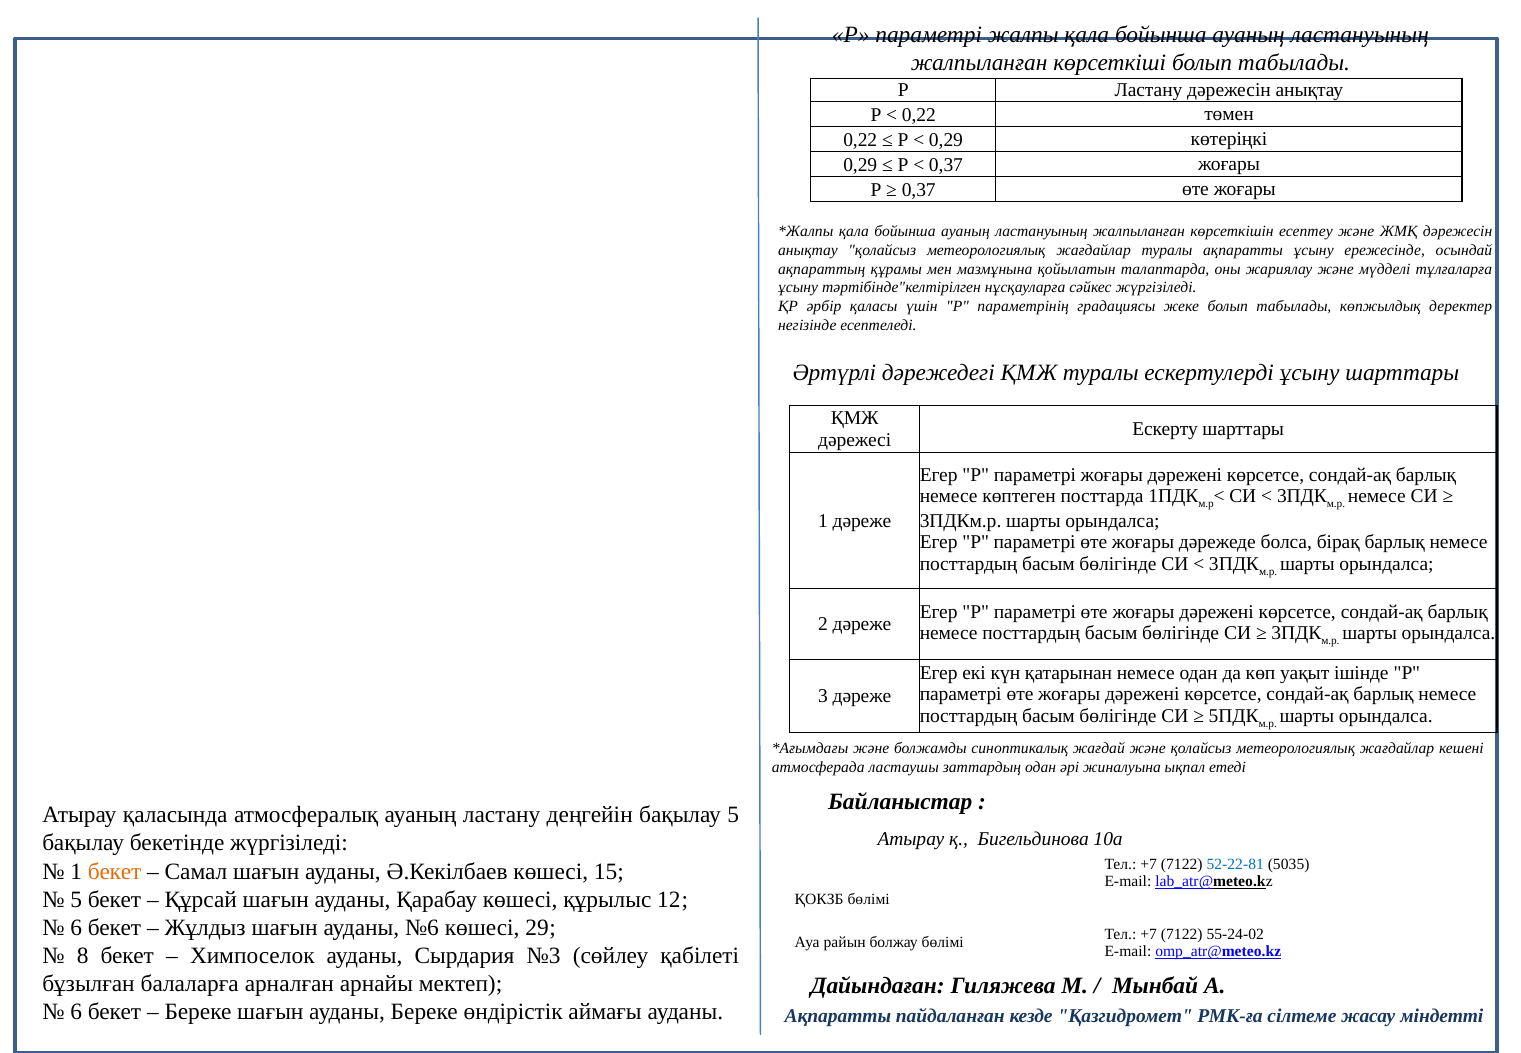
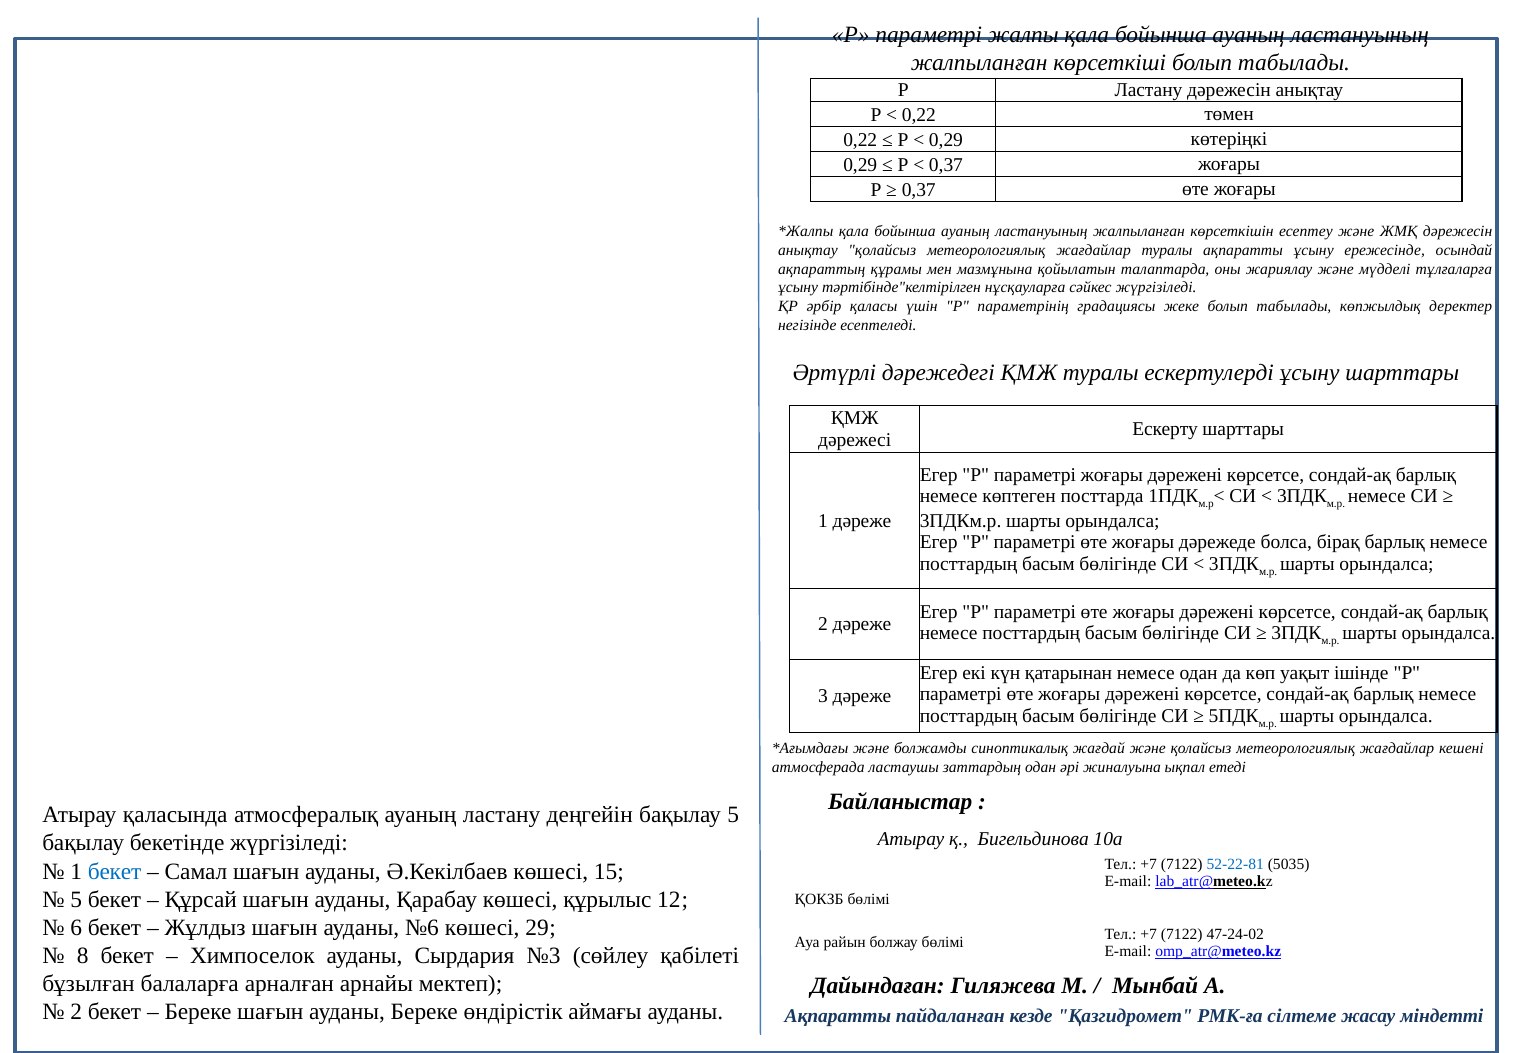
бекет colour: orange -> blue (115, 871)
55-24-02: 55-24-02 -> 47-24-02 (1235, 934)
6: 6 -> 2 (76, 1012)
